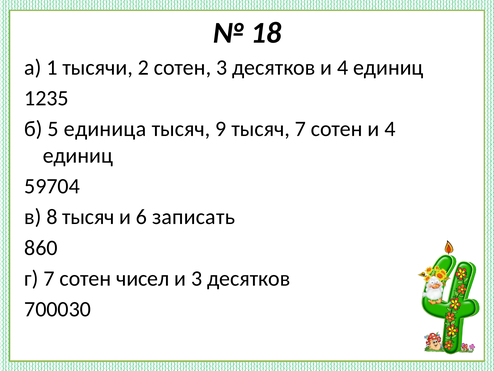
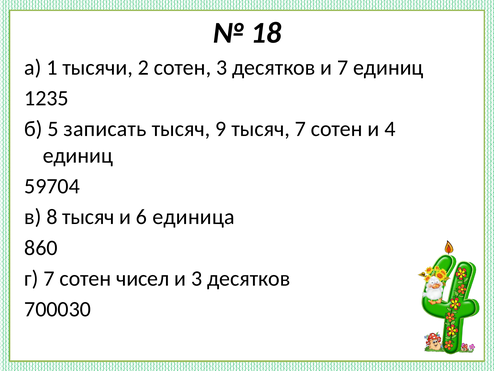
десятков и 4: 4 -> 7 (343, 67)
единица: единица -> записать (105, 129)
записать: записать -> единица (194, 217)
